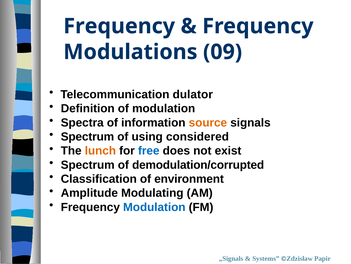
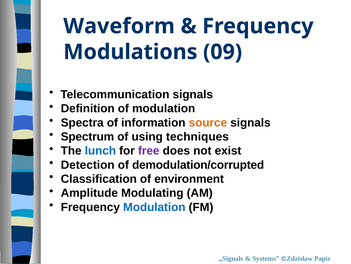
Frequency: Frequency -> Waveform (119, 26)
Telecommunication dulator: dulator -> signals (193, 94)
considered: considered -> techniques (197, 136)
lunch colour: orange -> blue (100, 150)
free colour: blue -> purple (149, 150)
Spectrum: Spectrum -> Detection (88, 164)
